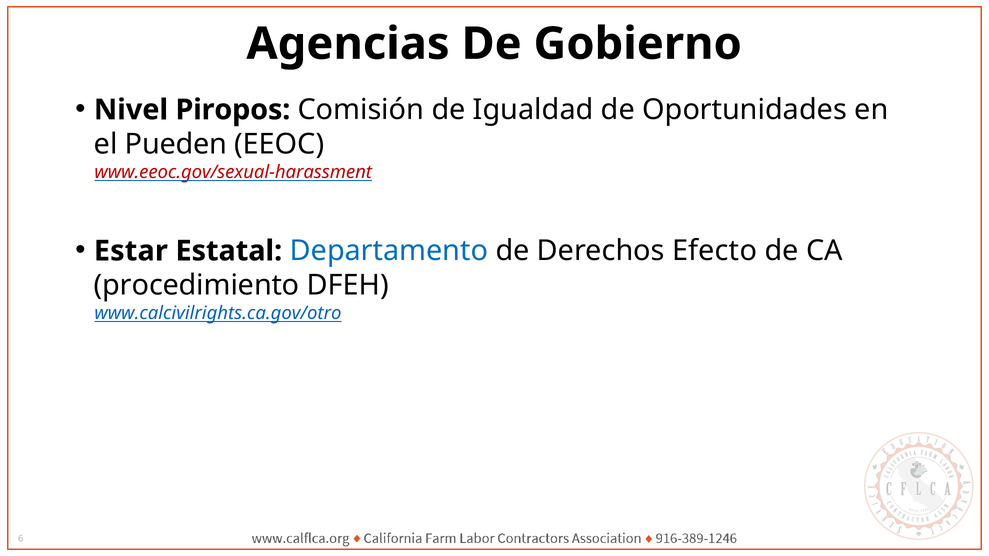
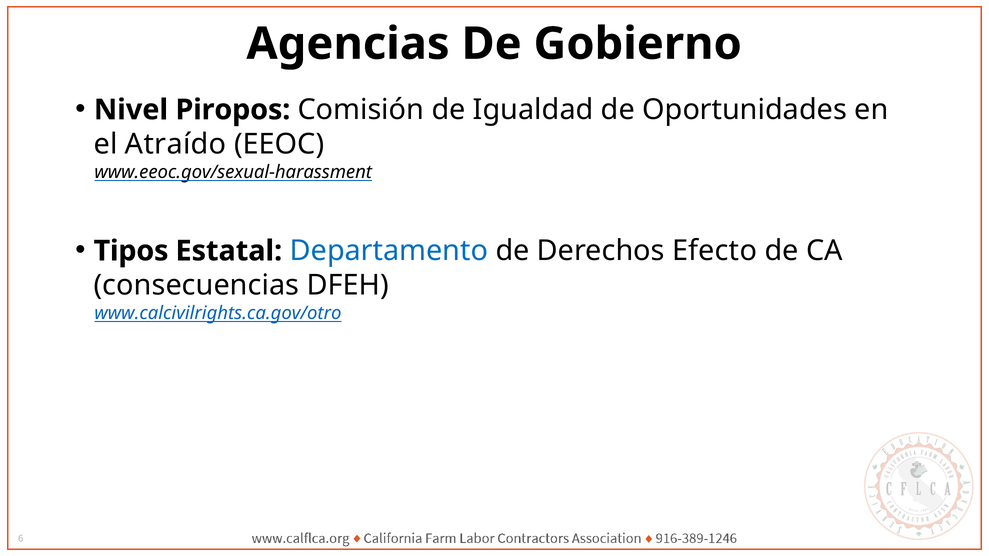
Pueden: Pueden -> Atraído (176, 144)
www.eeoc.gov/sexual-harassment colour: red -> black (233, 172)
Estar: Estar -> Tipos (131, 251)
procedimiento: procedimiento -> consecuencias (197, 286)
